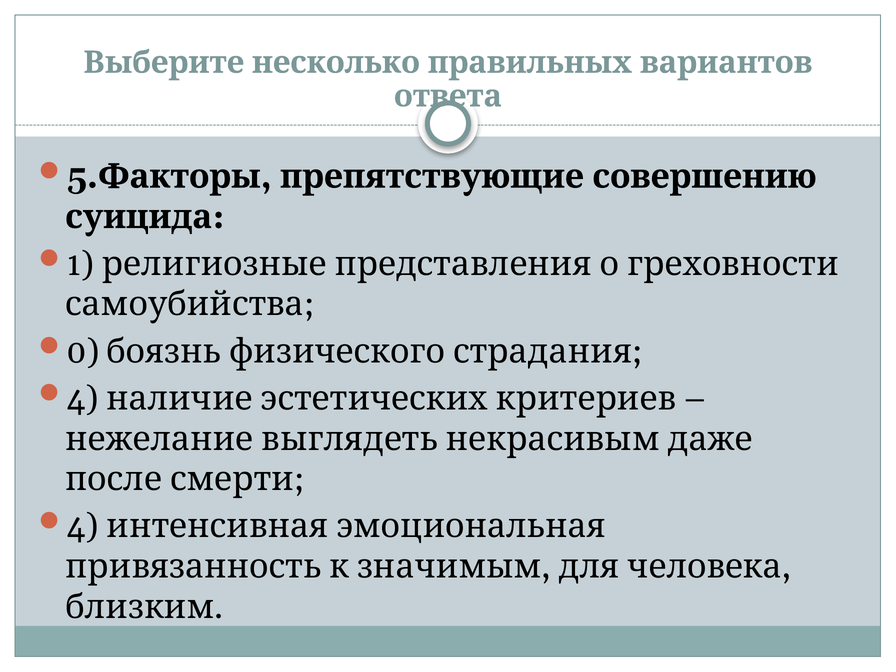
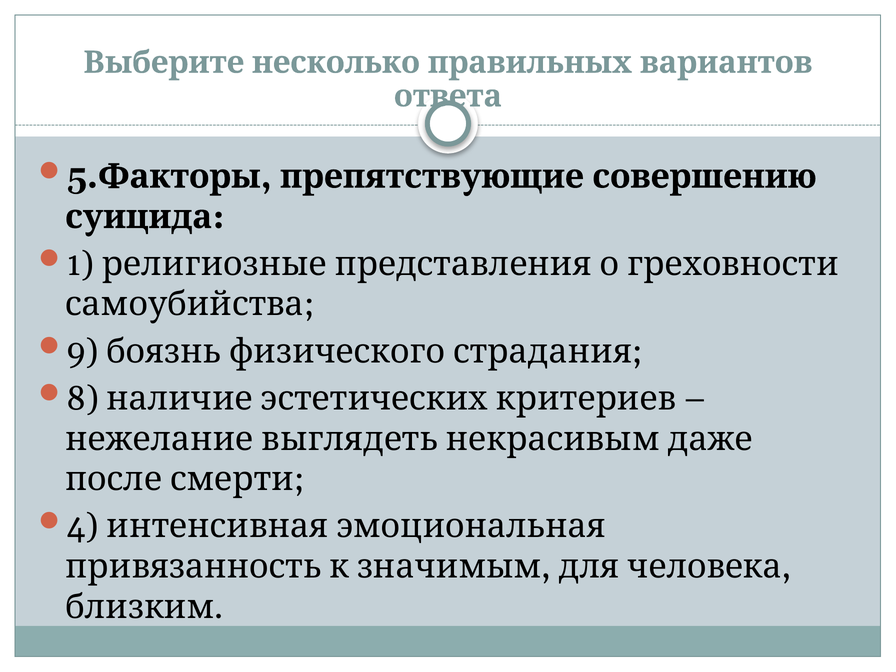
0: 0 -> 9 (83, 351)
4: 4 -> 8 (83, 399)
